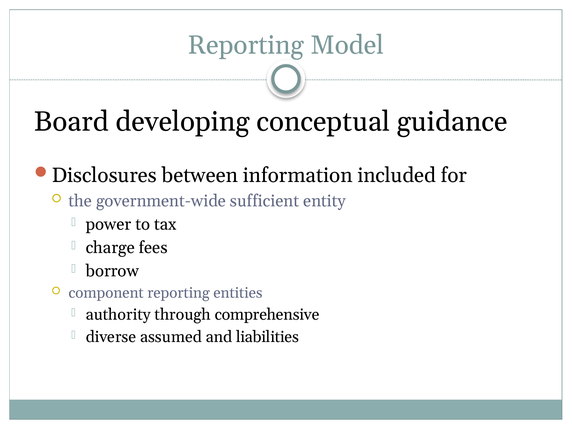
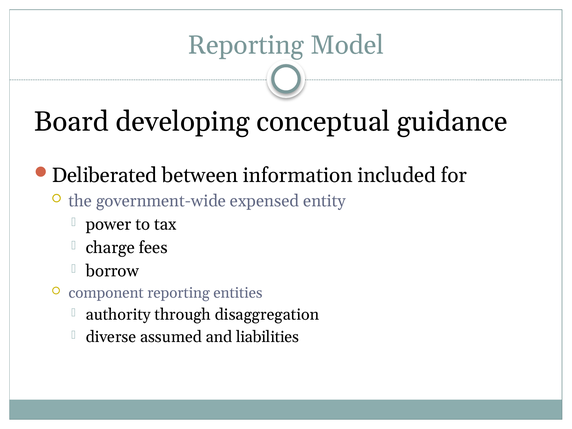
Disclosures: Disclosures -> Deliberated (104, 175)
sufficient: sufficient -> expensed (265, 201)
comprehensive: comprehensive -> disaggregation (267, 315)
